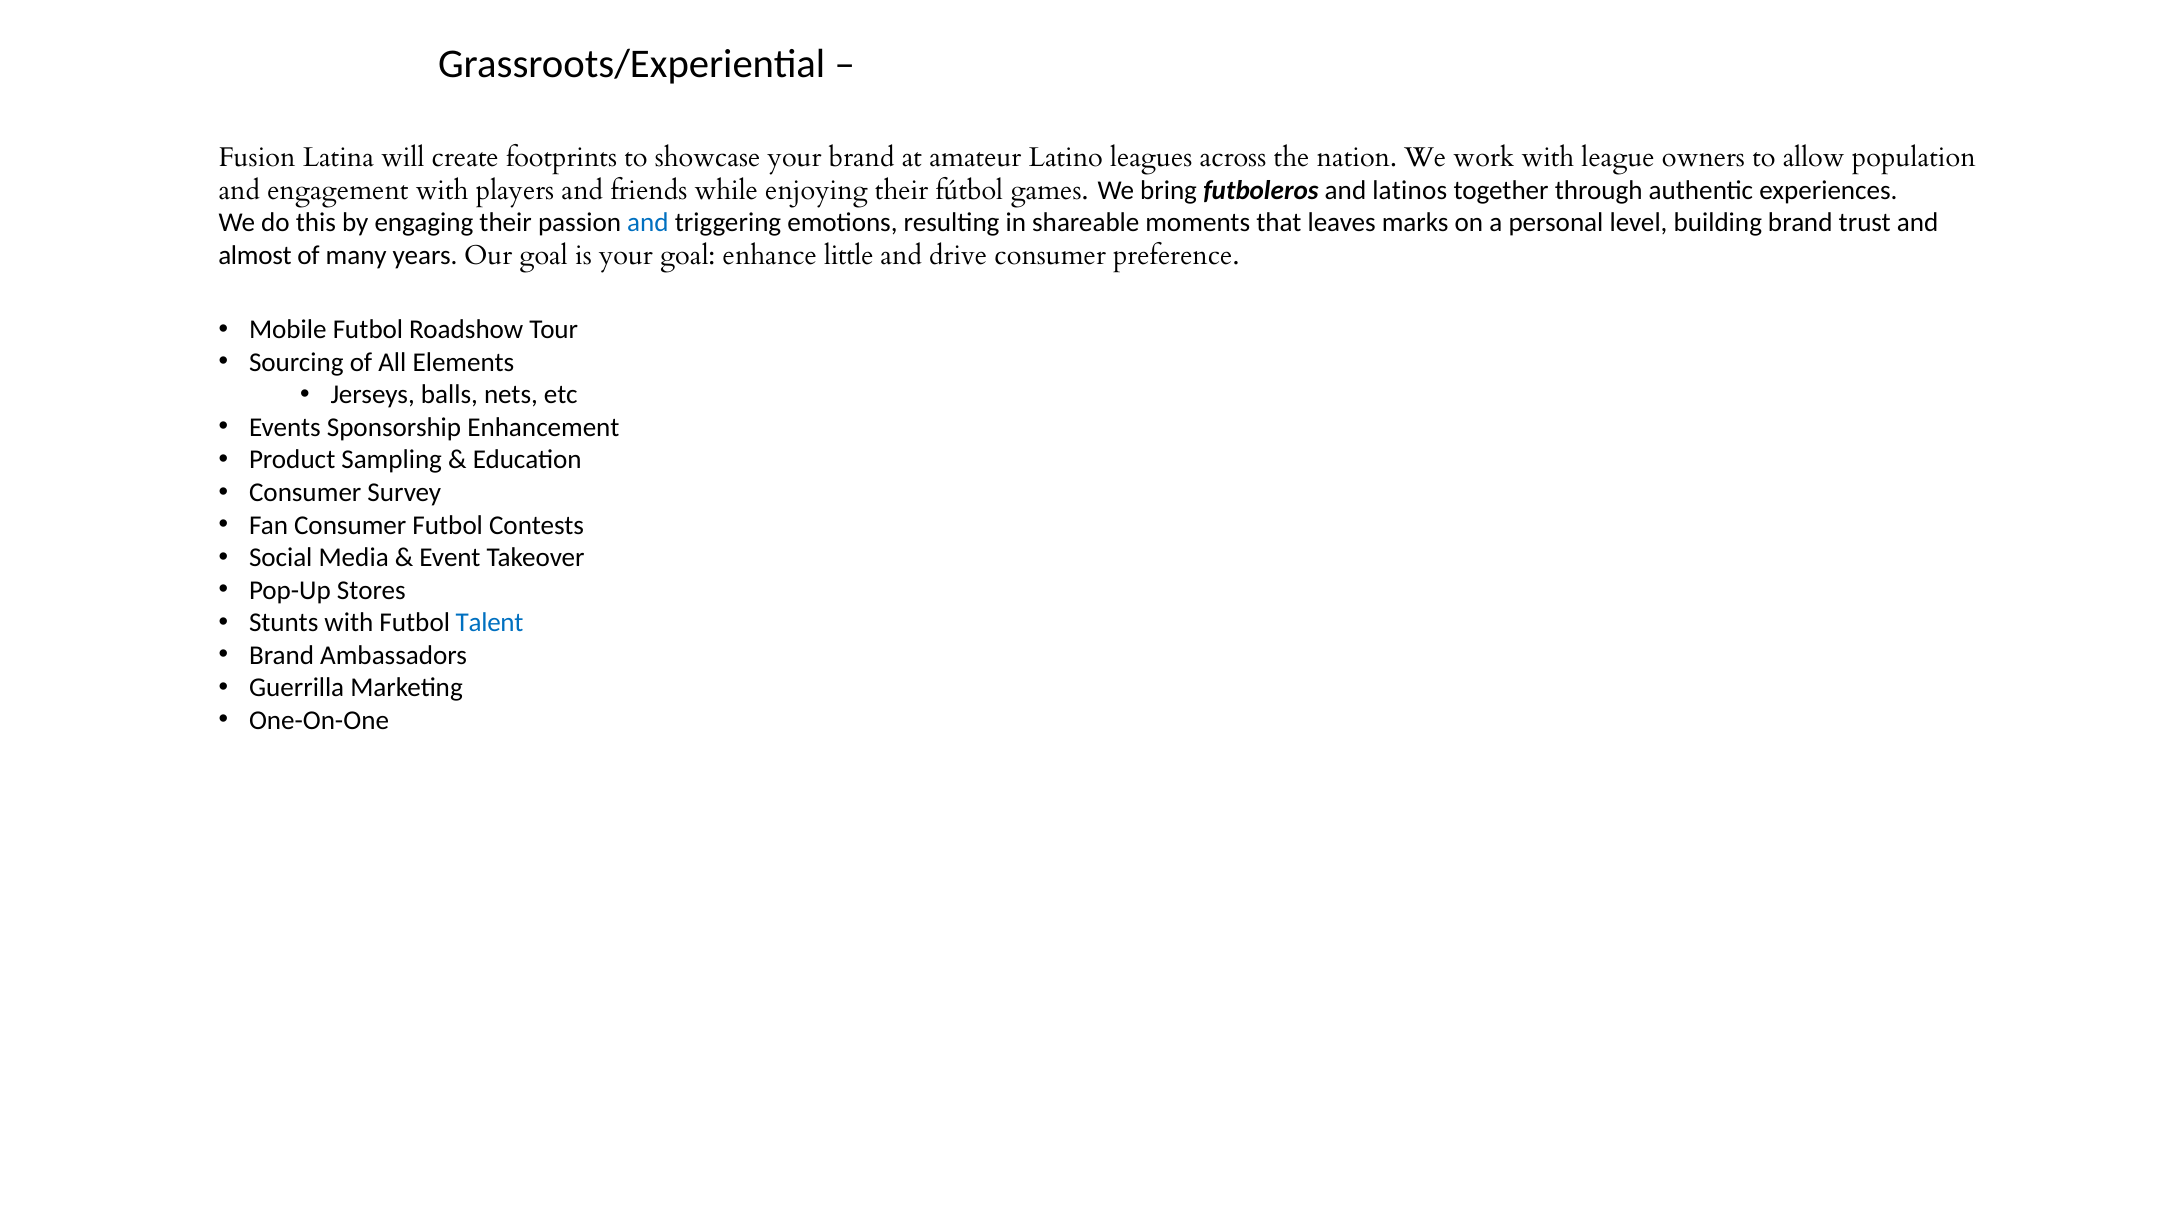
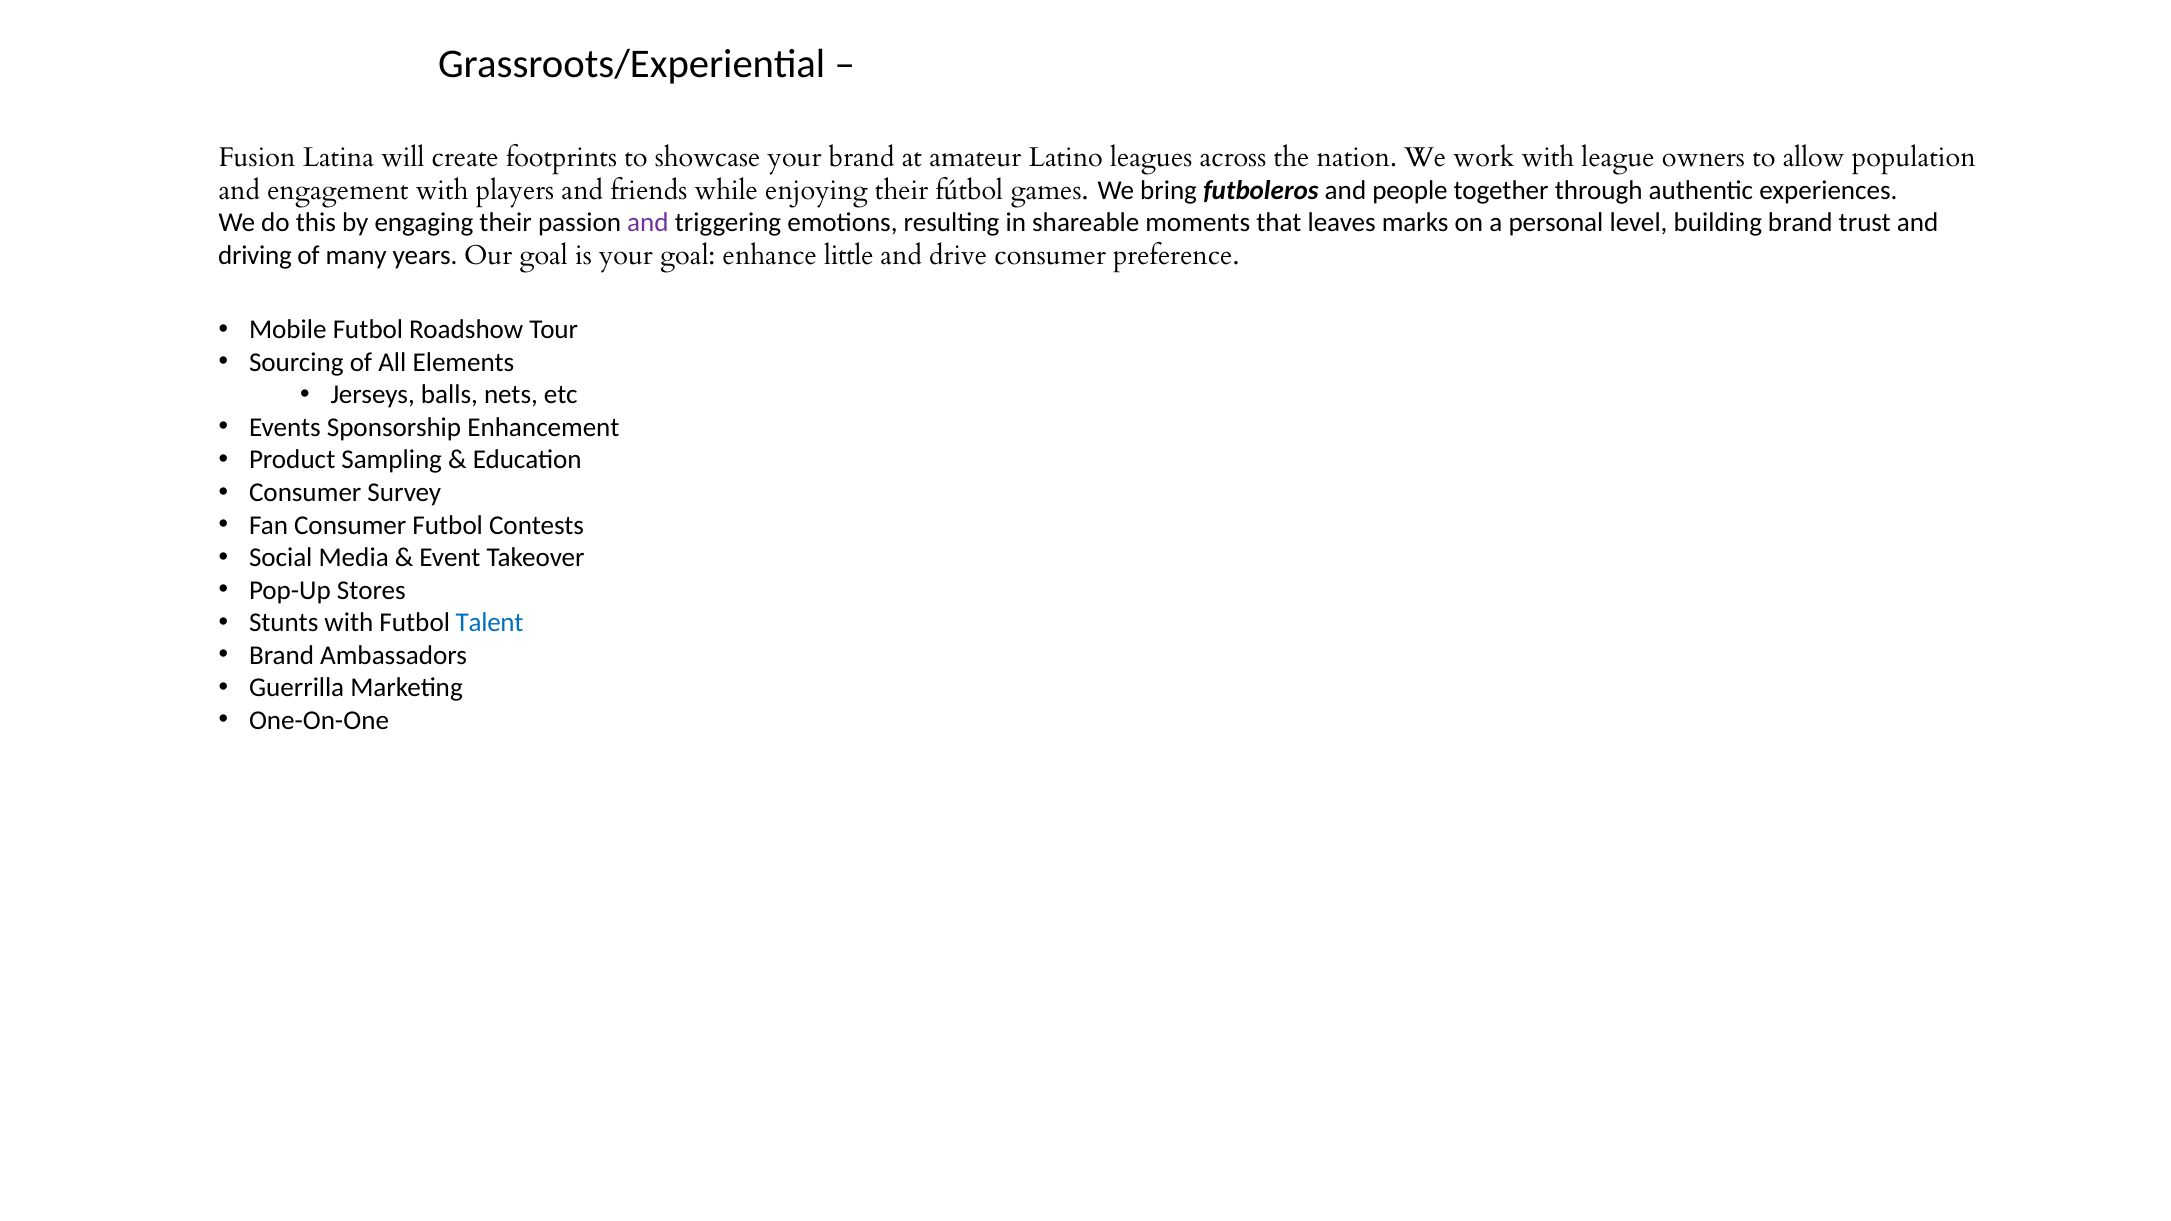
latinos: latinos -> people (1410, 190)
and colour: blue -> purple (648, 223)
almost: almost -> driving (255, 255)
